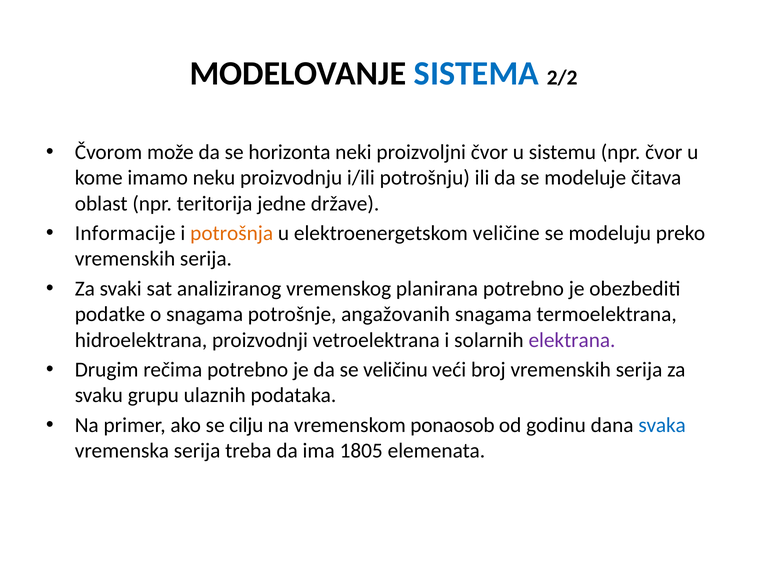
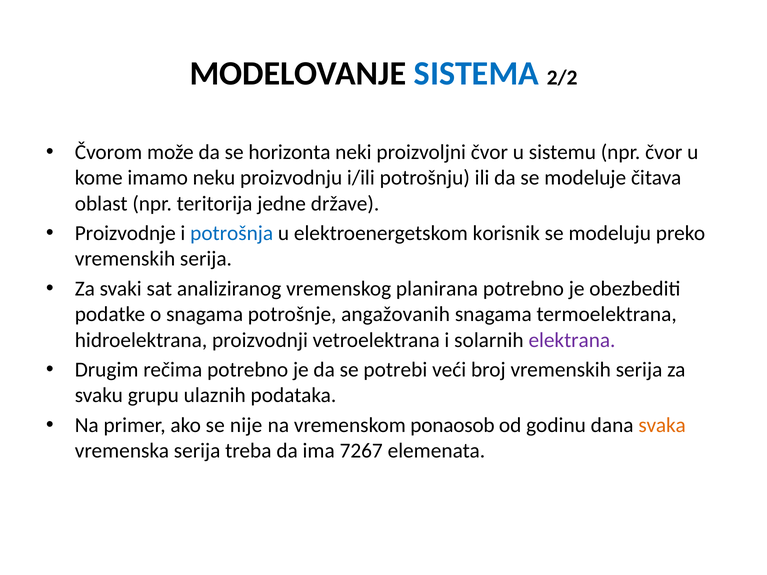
Informacije: Informacije -> Proizvodnje (125, 233)
potrošnja colour: orange -> blue (232, 233)
veličine: veličine -> korisnik (506, 233)
veličinu: veličinu -> potrebi (395, 370)
cilju: cilju -> nije (246, 425)
svaka colour: blue -> orange (662, 425)
1805: 1805 -> 7267 (361, 451)
